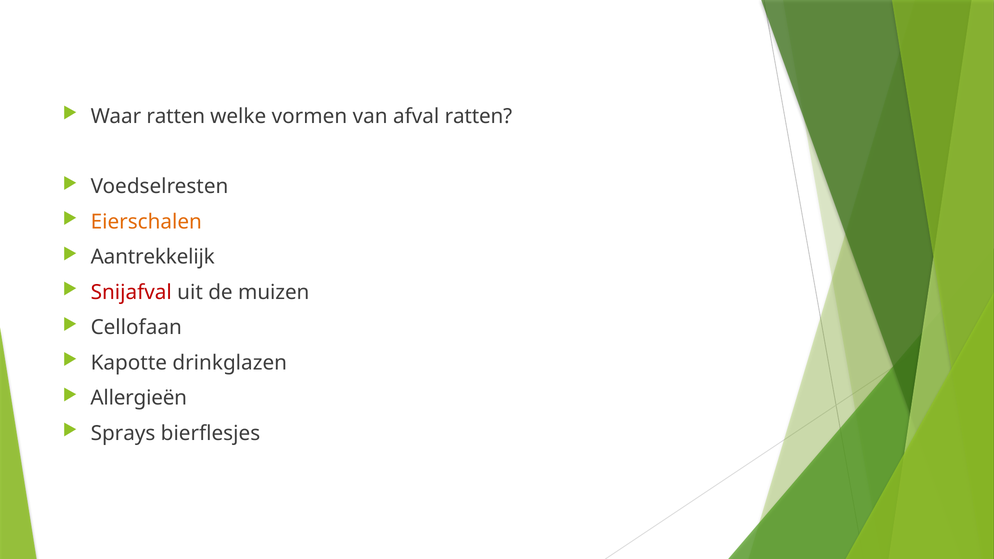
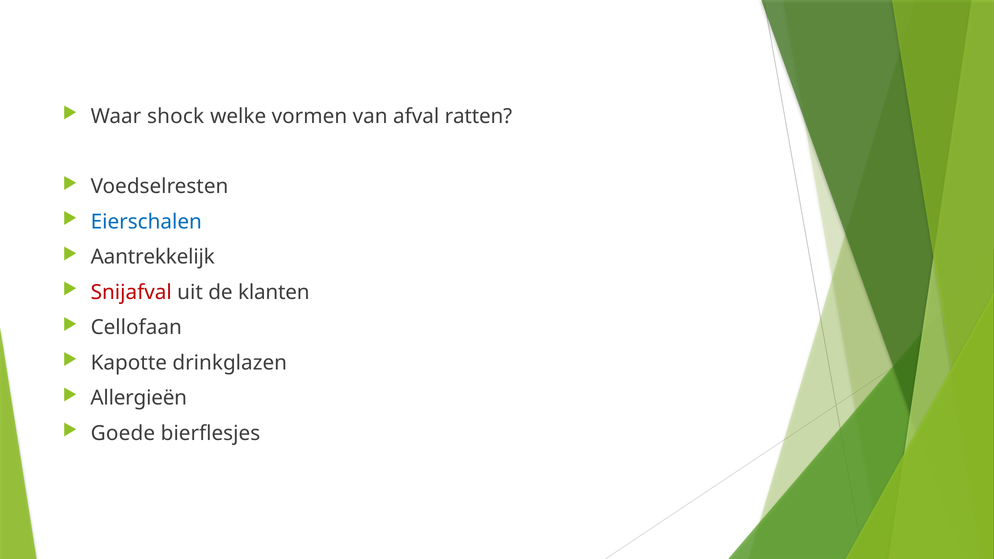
Waar ratten: ratten -> shock (176, 116)
Eierschalen colour: orange -> blue (146, 222)
muizen: muizen -> klanten (274, 292)
Sprays: Sprays -> Goede (123, 433)
